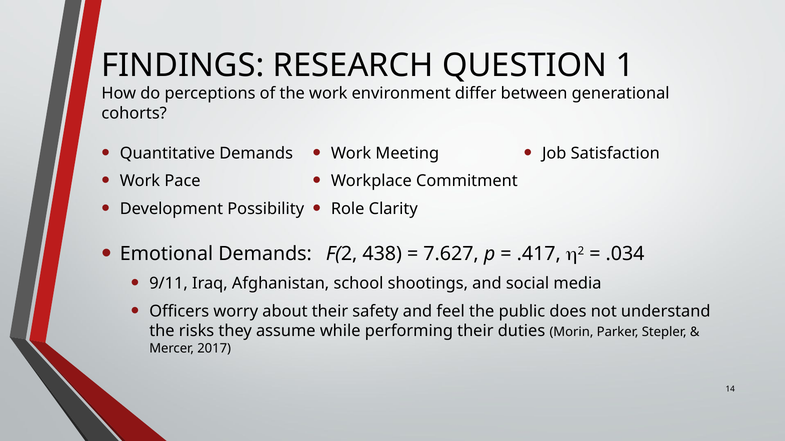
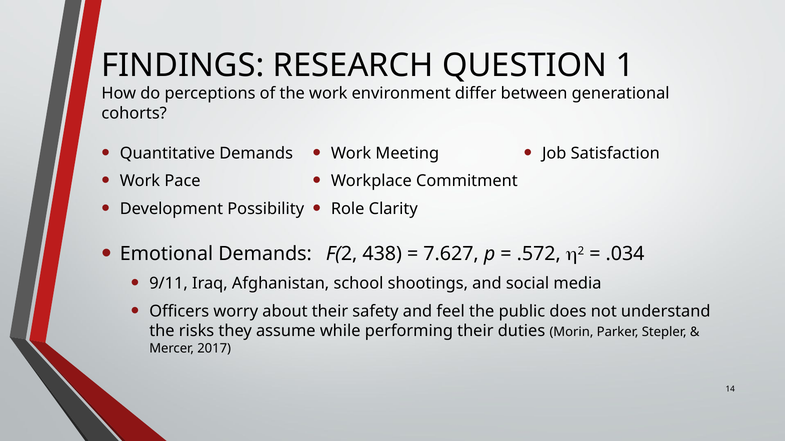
.417: .417 -> .572 (539, 254)
